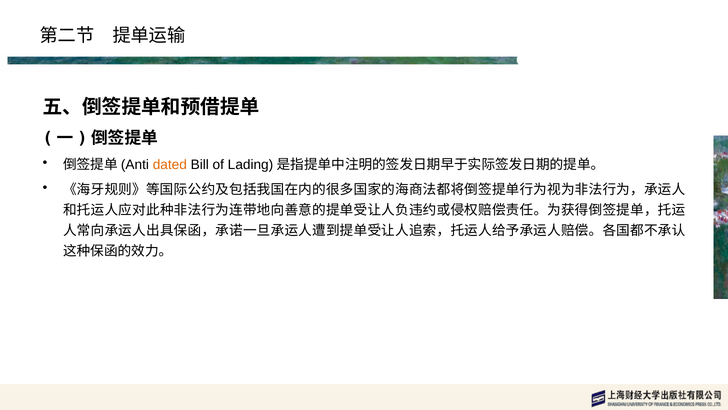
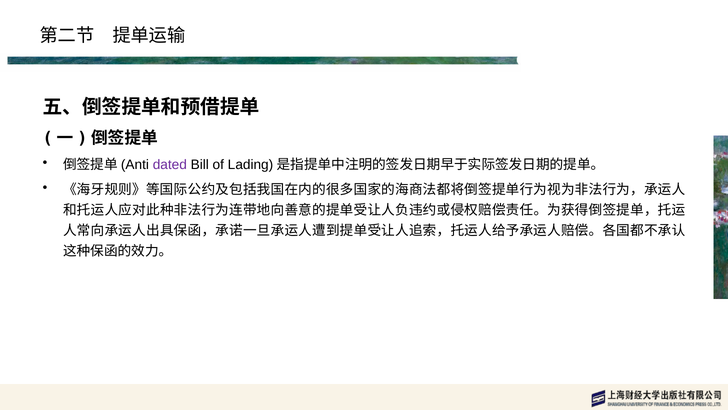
dated colour: orange -> purple (170, 165)
